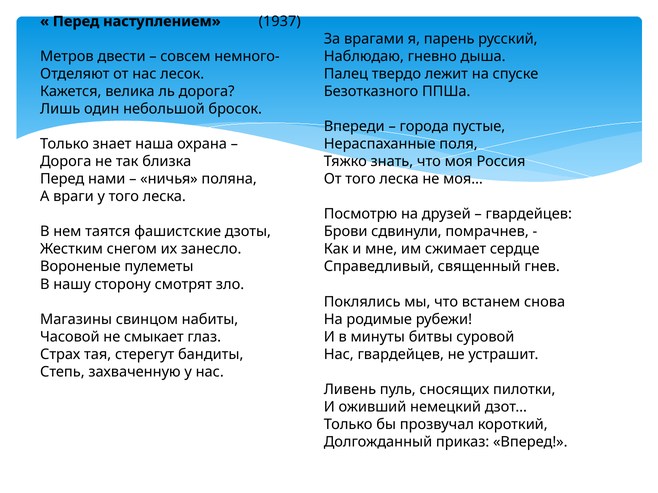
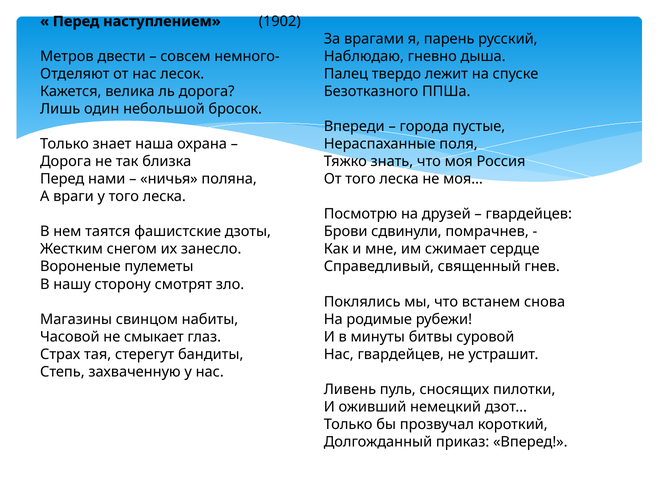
1937: 1937 -> 1902 (280, 21)
